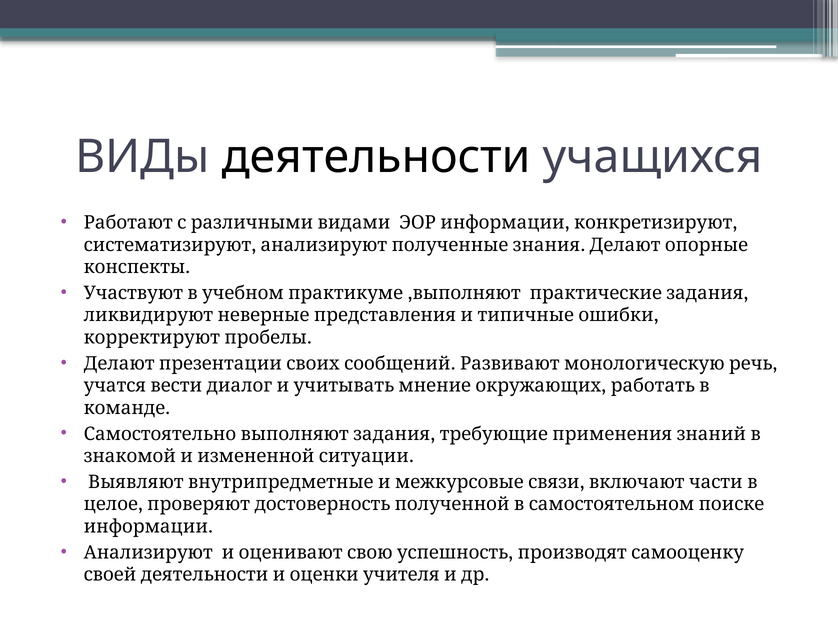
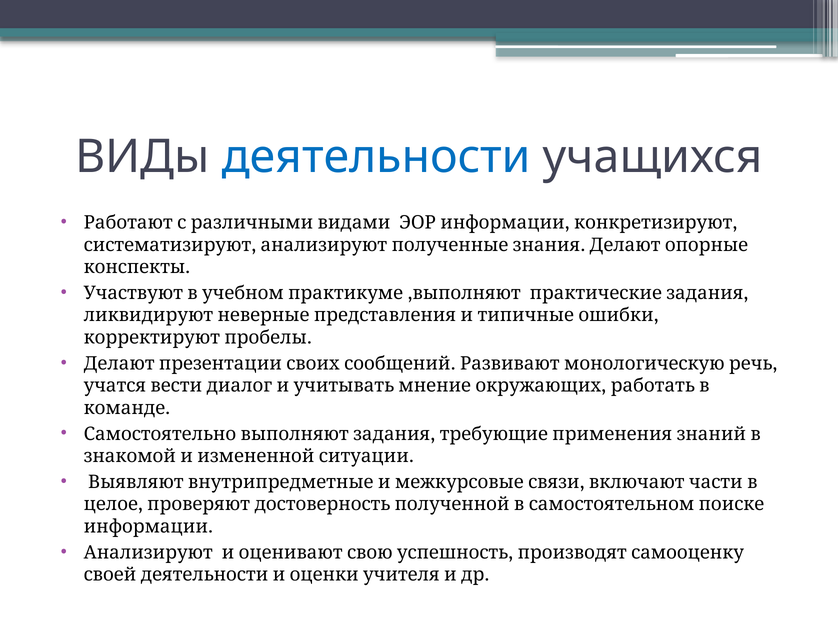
деятельности colour: black -> blue (376, 157)
